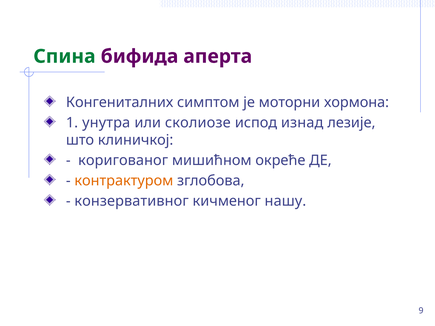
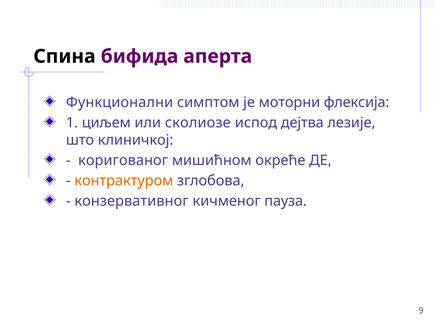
Спина colour: green -> black (64, 56)
Конгениталних: Конгениталних -> Функционални (120, 103)
хормона: хормона -> флексија (357, 103)
унутра: унутра -> циљем (106, 123)
изнад: изнад -> дејтва (302, 123)
нашу: нашу -> пауза (286, 201)
